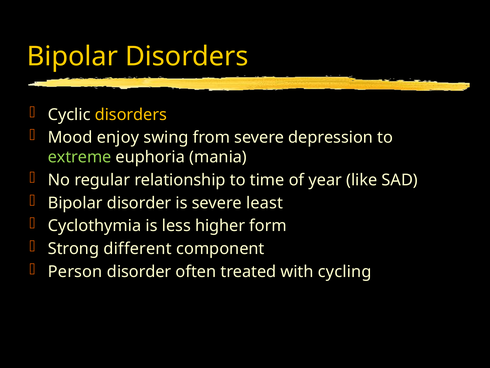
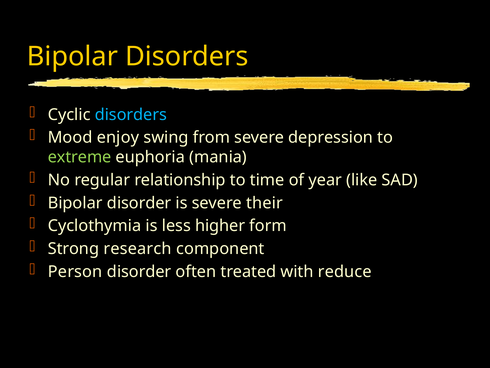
disorders colour: yellow -> light blue (131, 114)
least: least -> their (265, 203)
different: different -> research (138, 248)
cycling: cycling -> reduce (345, 271)
